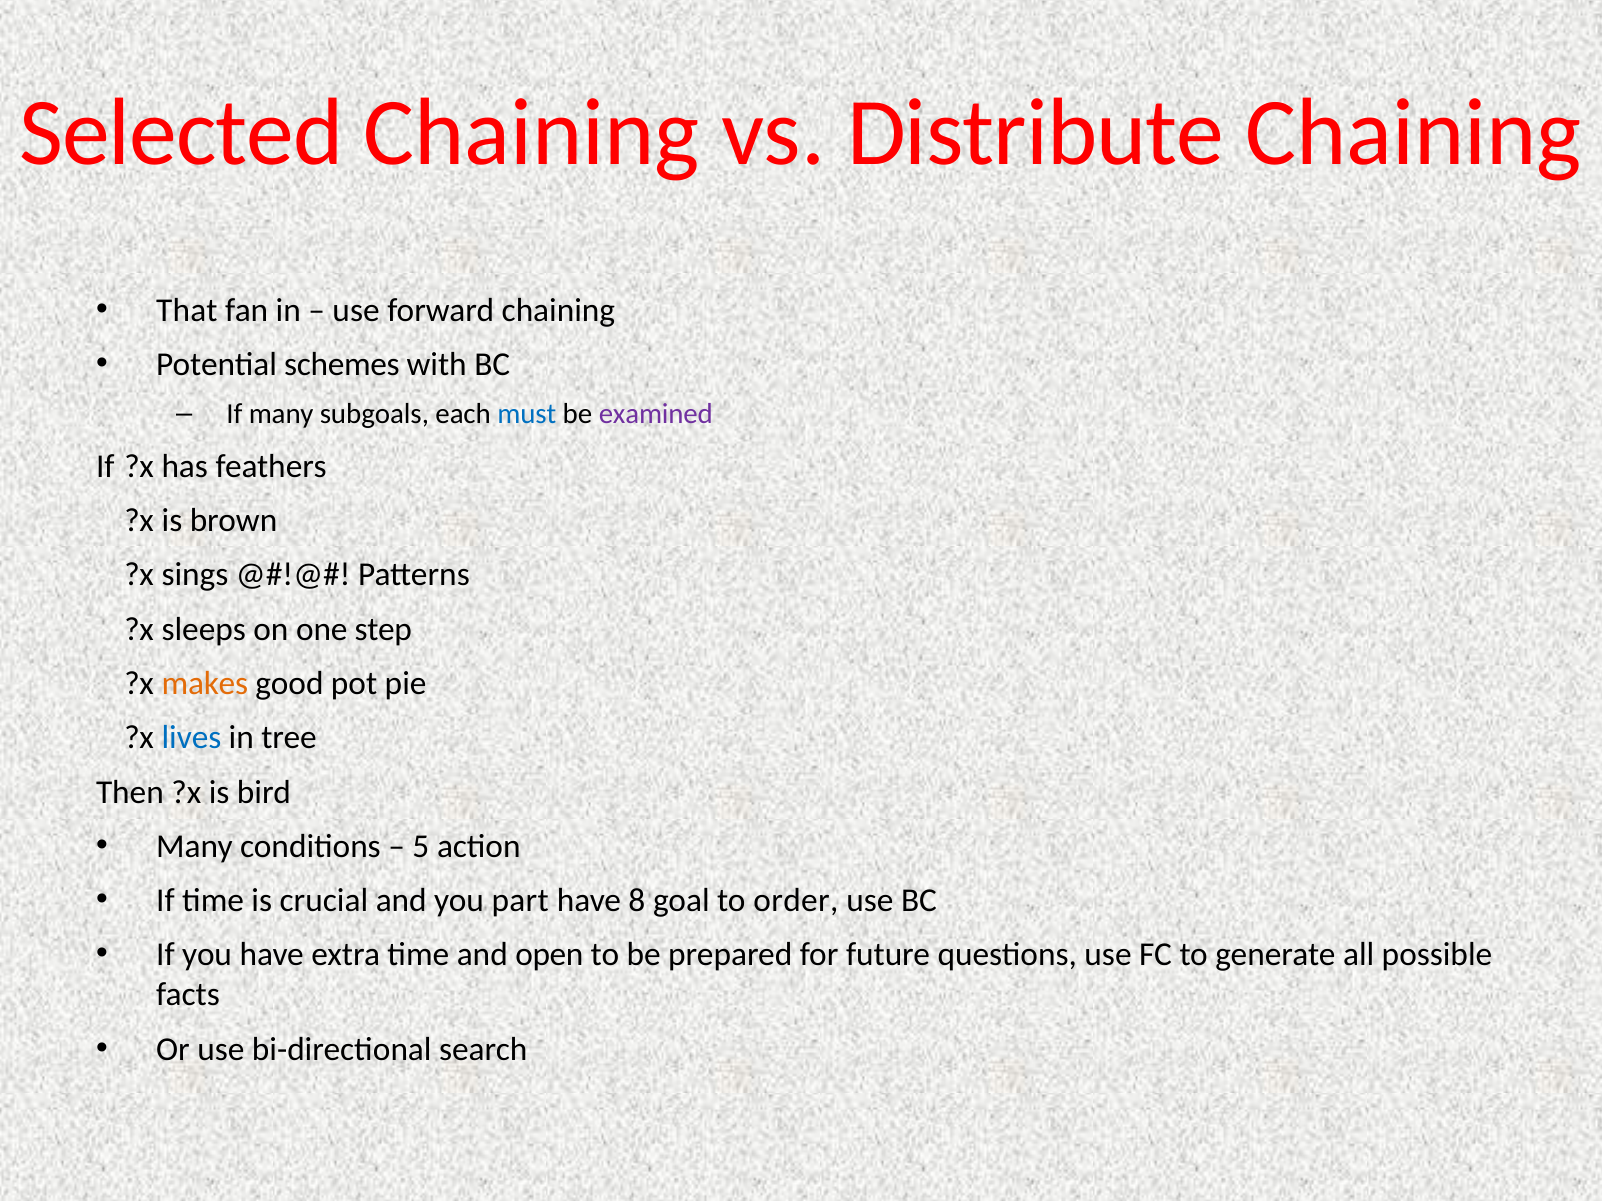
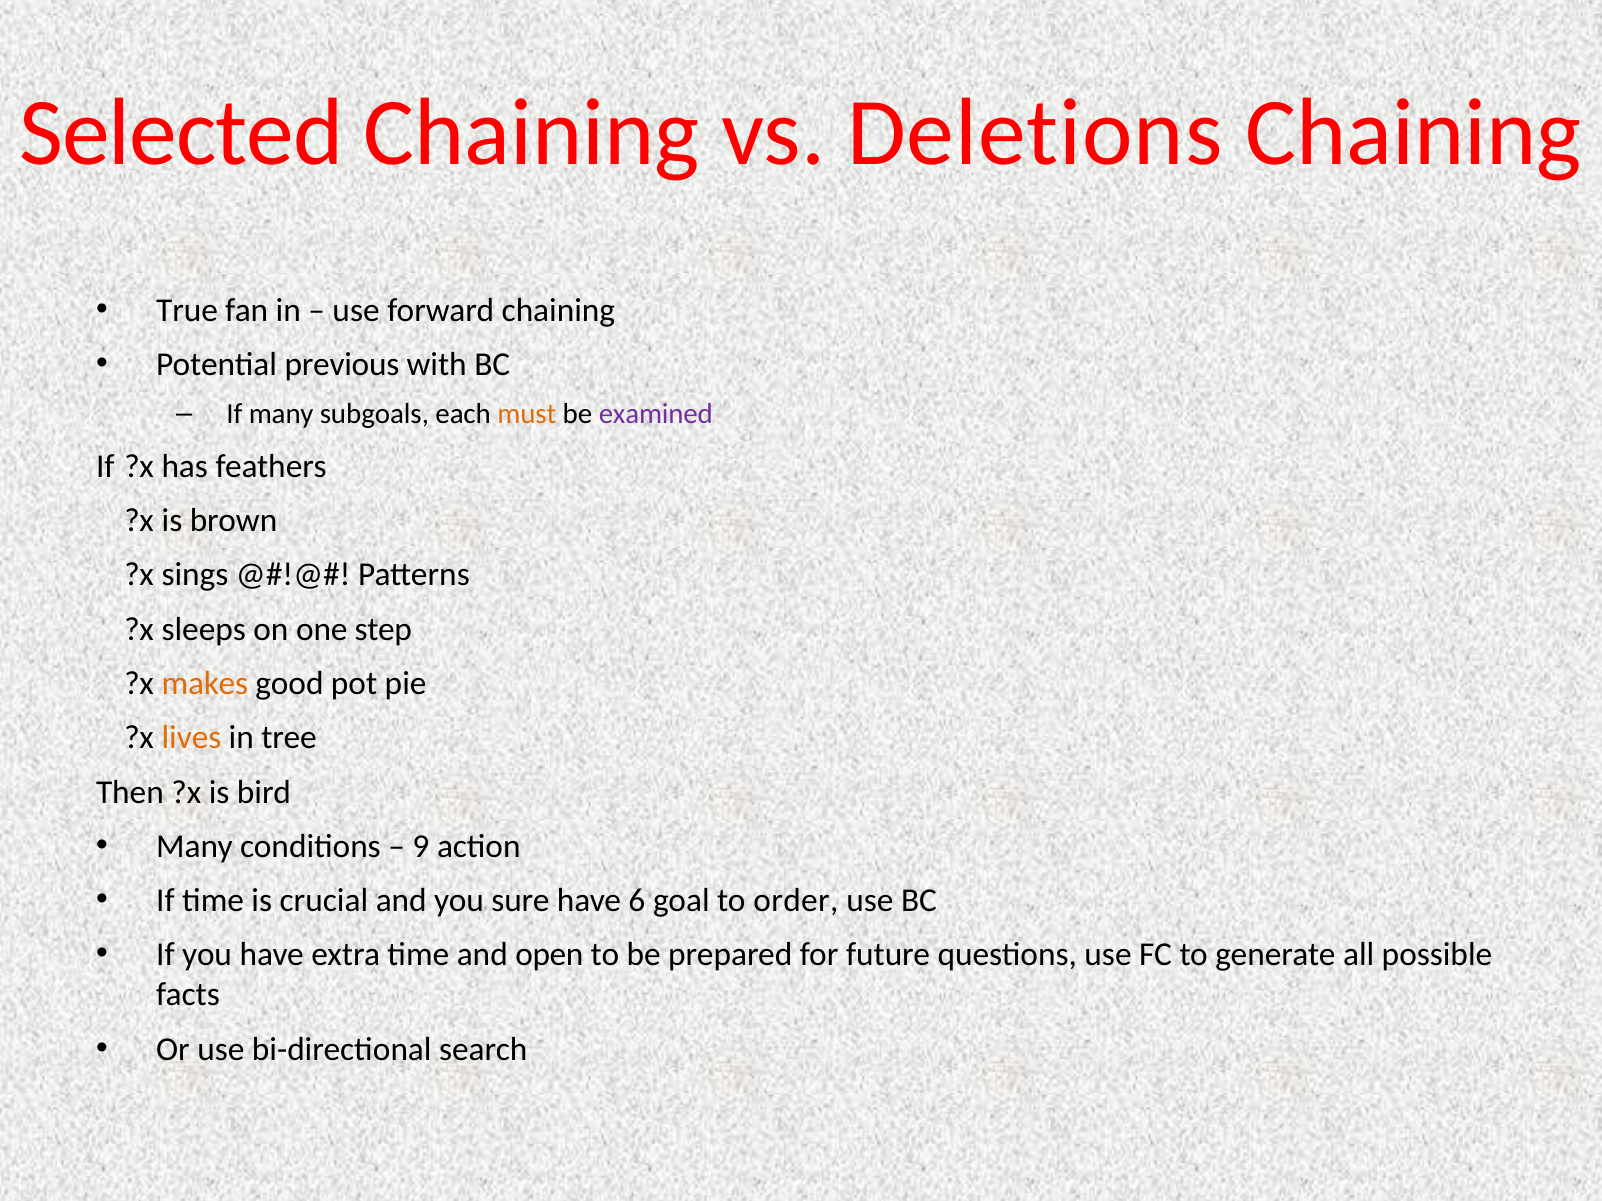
Distribute: Distribute -> Deletions (1035, 133)
That: That -> True (187, 311)
schemes: schemes -> previous (342, 365)
must colour: blue -> orange (527, 415)
lives colour: blue -> orange (191, 738)
5: 5 -> 9 (421, 847)
part: part -> sure (520, 901)
8: 8 -> 6 (637, 901)
